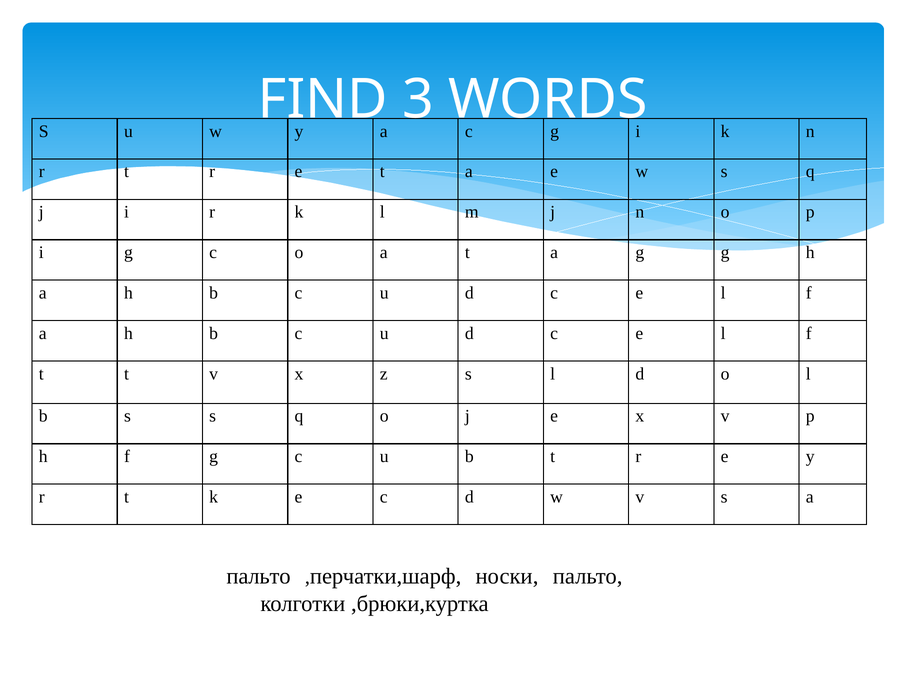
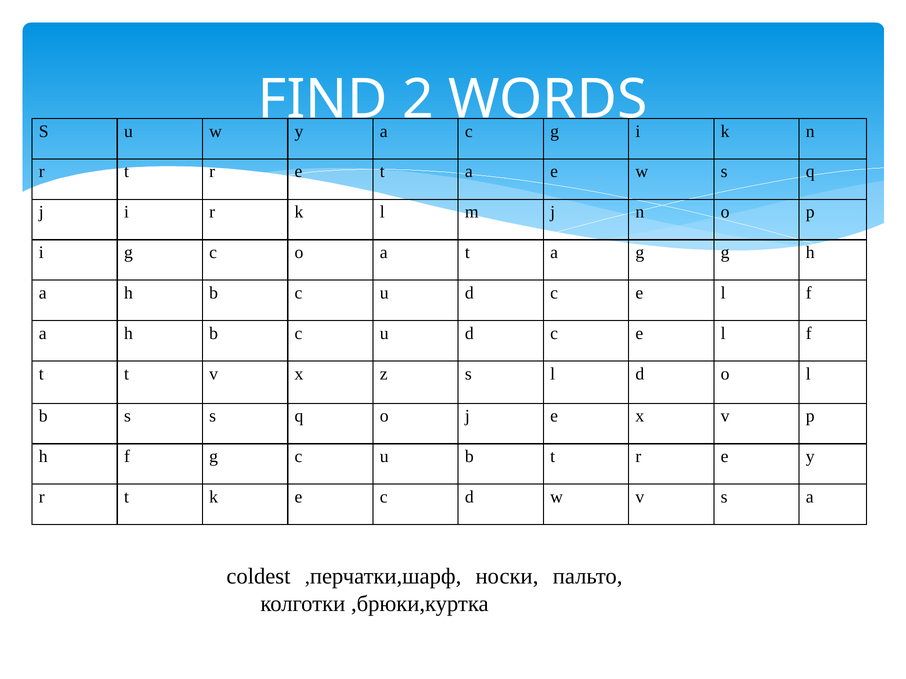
3: 3 -> 2 (418, 99)
пальто: пальто -> coldest (258, 577)
